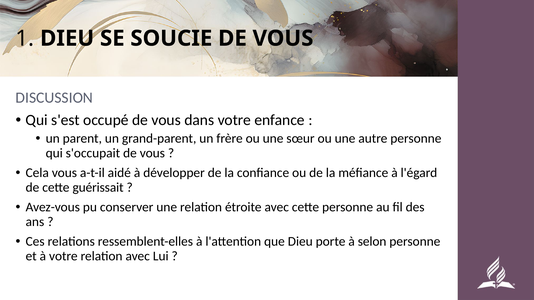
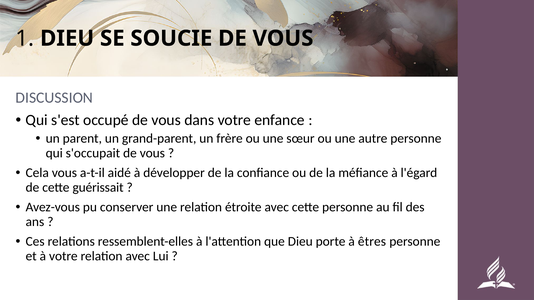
selon: selon -> êtres (372, 242)
